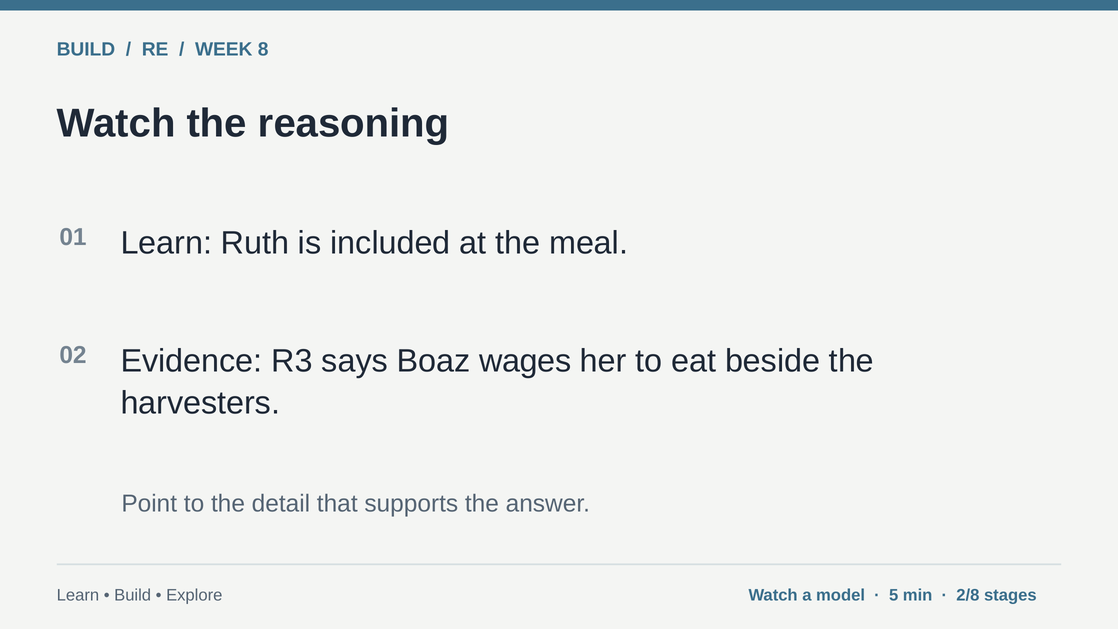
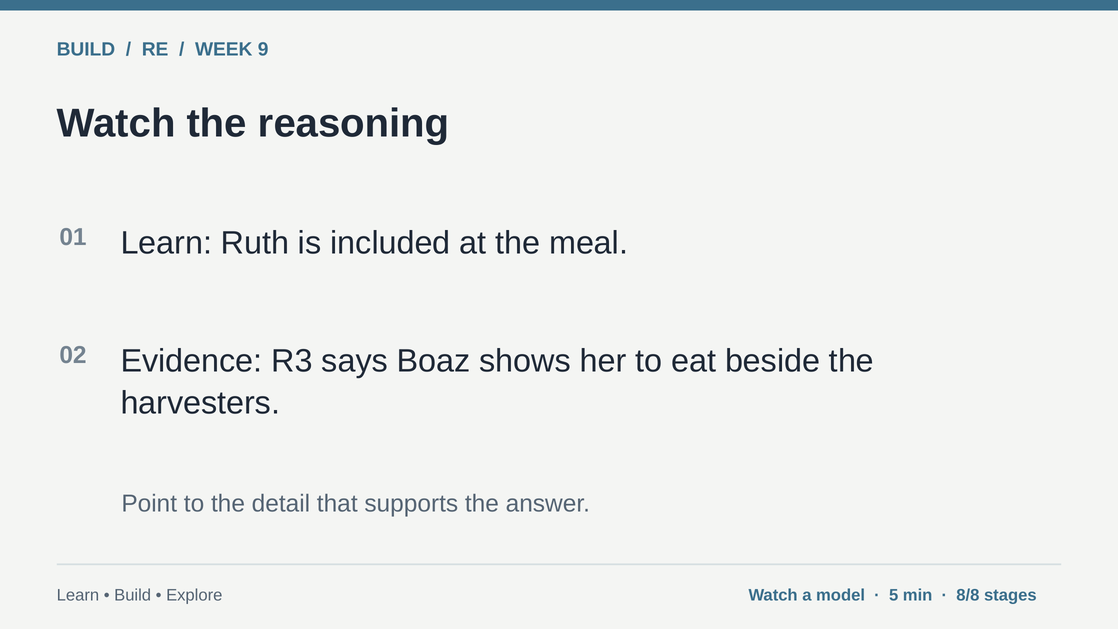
8: 8 -> 9 (263, 50)
wages: wages -> shows (525, 361)
2/8: 2/8 -> 8/8 (968, 595)
